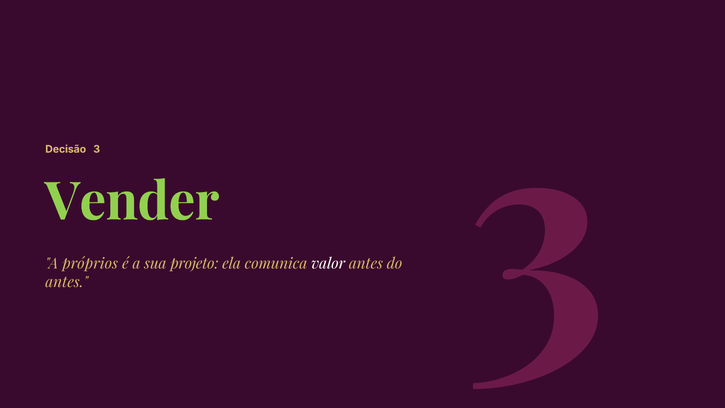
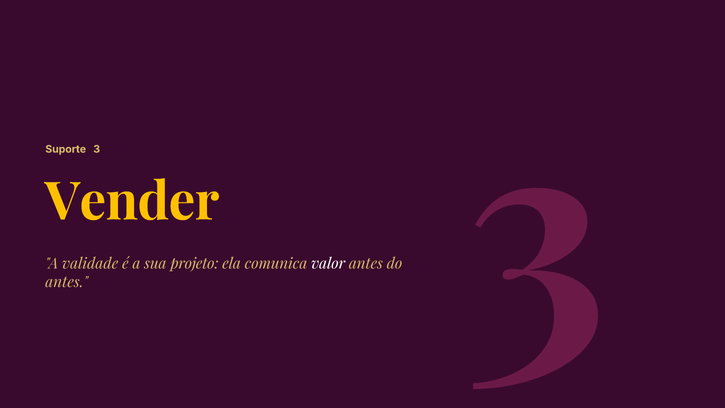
Decisão: Decisão -> Suporte (66, 149)
Vender colour: light green -> yellow (132, 202)
próprios: próprios -> validade (90, 264)
